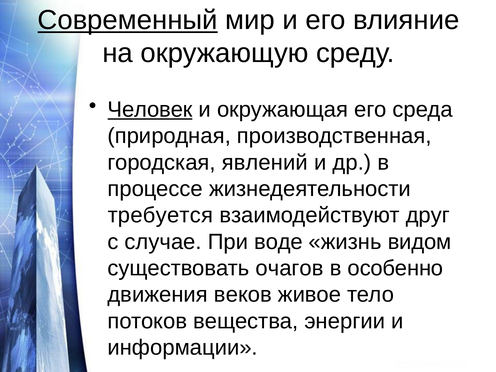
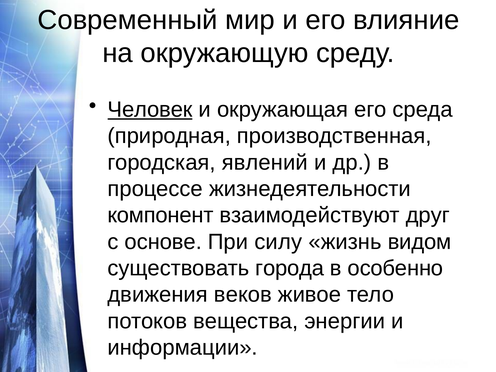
Современный underline: present -> none (128, 20)
требуется: требуется -> компонент (161, 215)
случае: случае -> основе (163, 242)
воде: воде -> силу (278, 242)
очагов: очагов -> города (290, 268)
